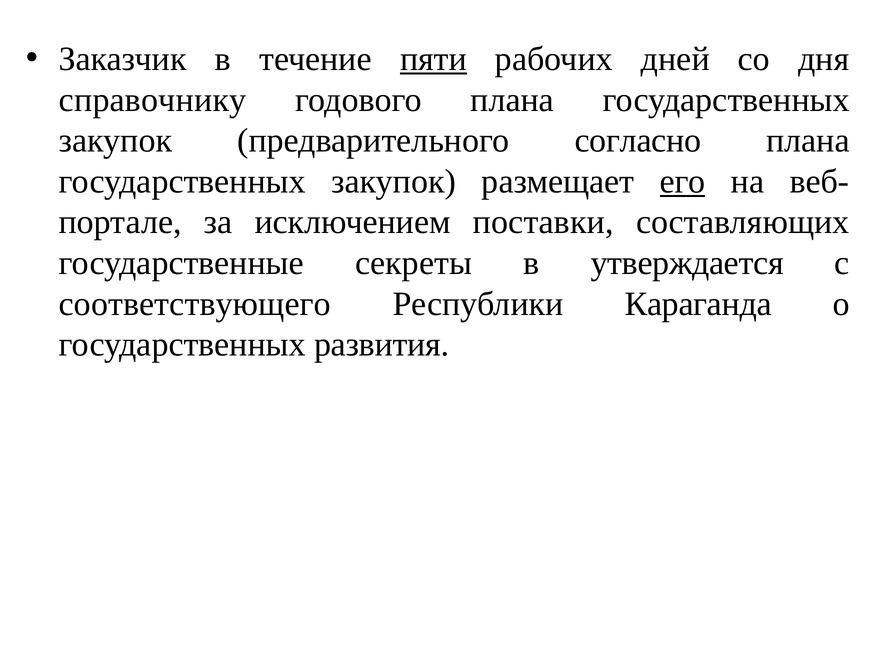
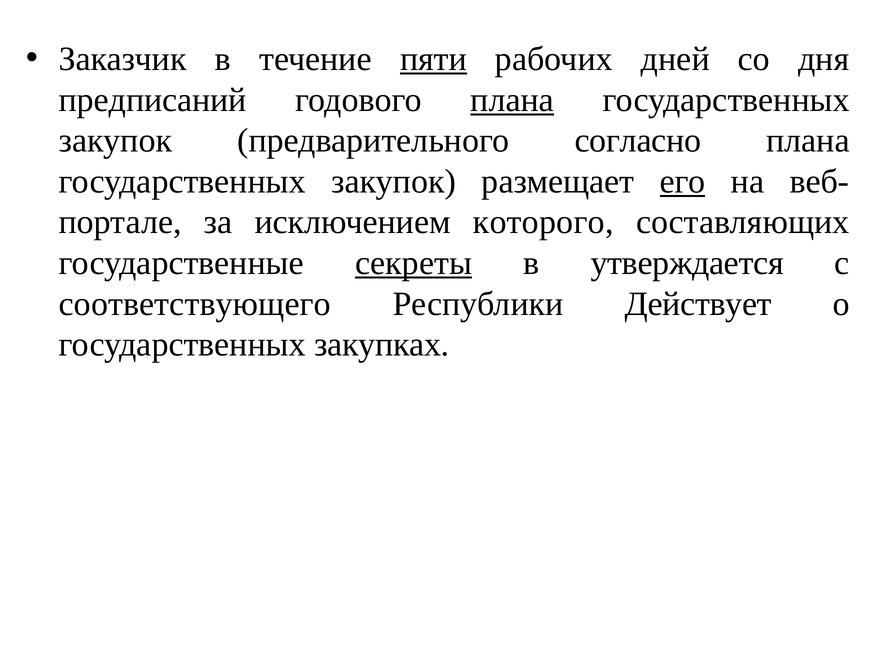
справочнику: справочнику -> предписаний (153, 100)
плана underline: none -> present (512, 100)
поставки: поставки -> которого (543, 222)
секреты underline: none -> present (414, 263)
Караганда: Караганда -> Действует (698, 304)
развития: развития -> закупках (382, 345)
